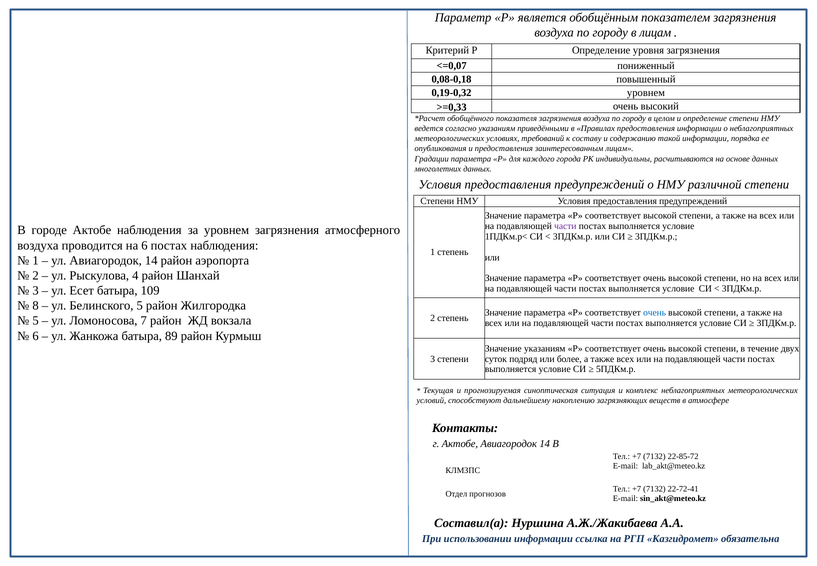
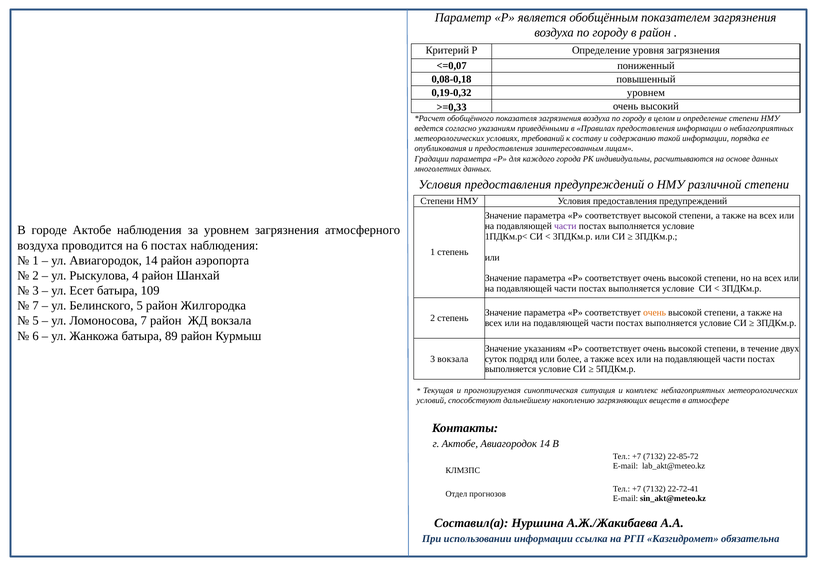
в лицам: лицам -> район (655, 33)
8: 8 -> 7 (36, 306)
очень colour: blue -> orange (655, 313)
3 степени: степени -> вокзала (453, 359)
